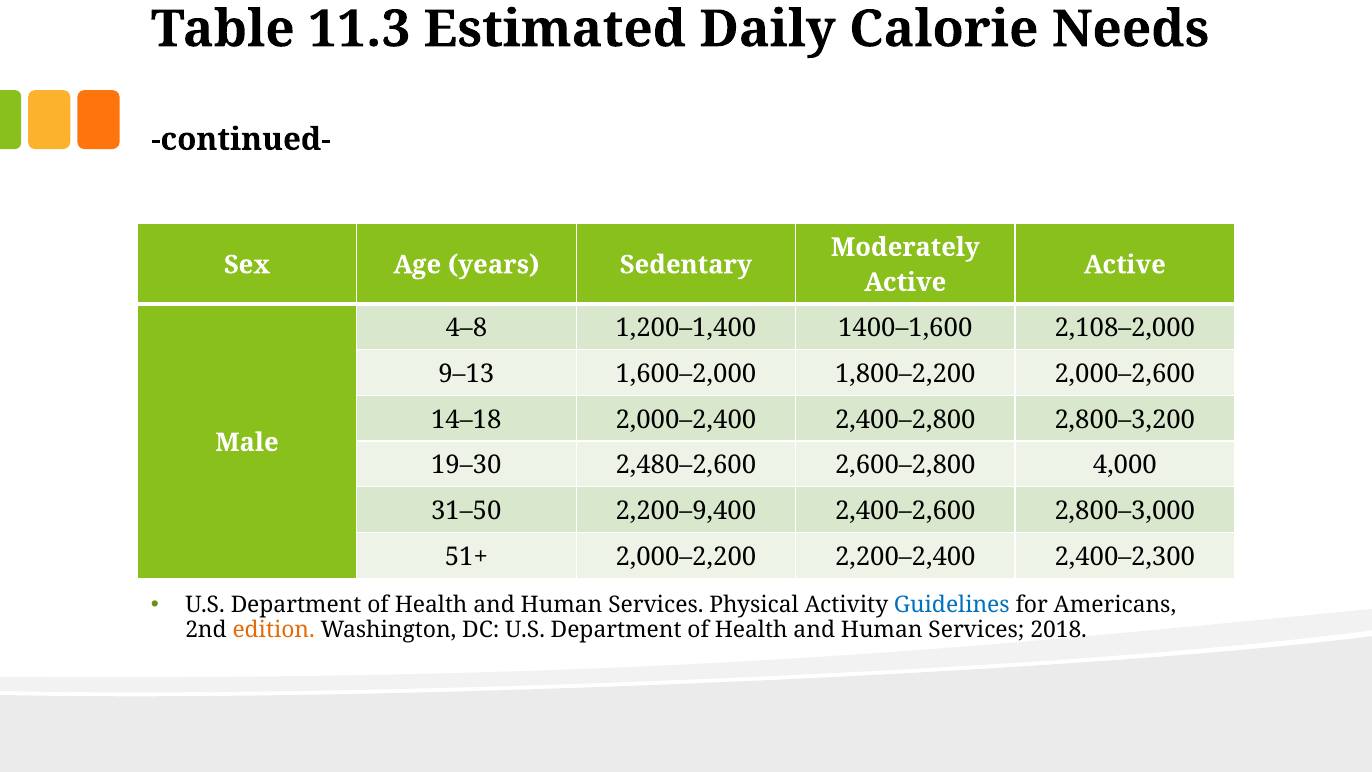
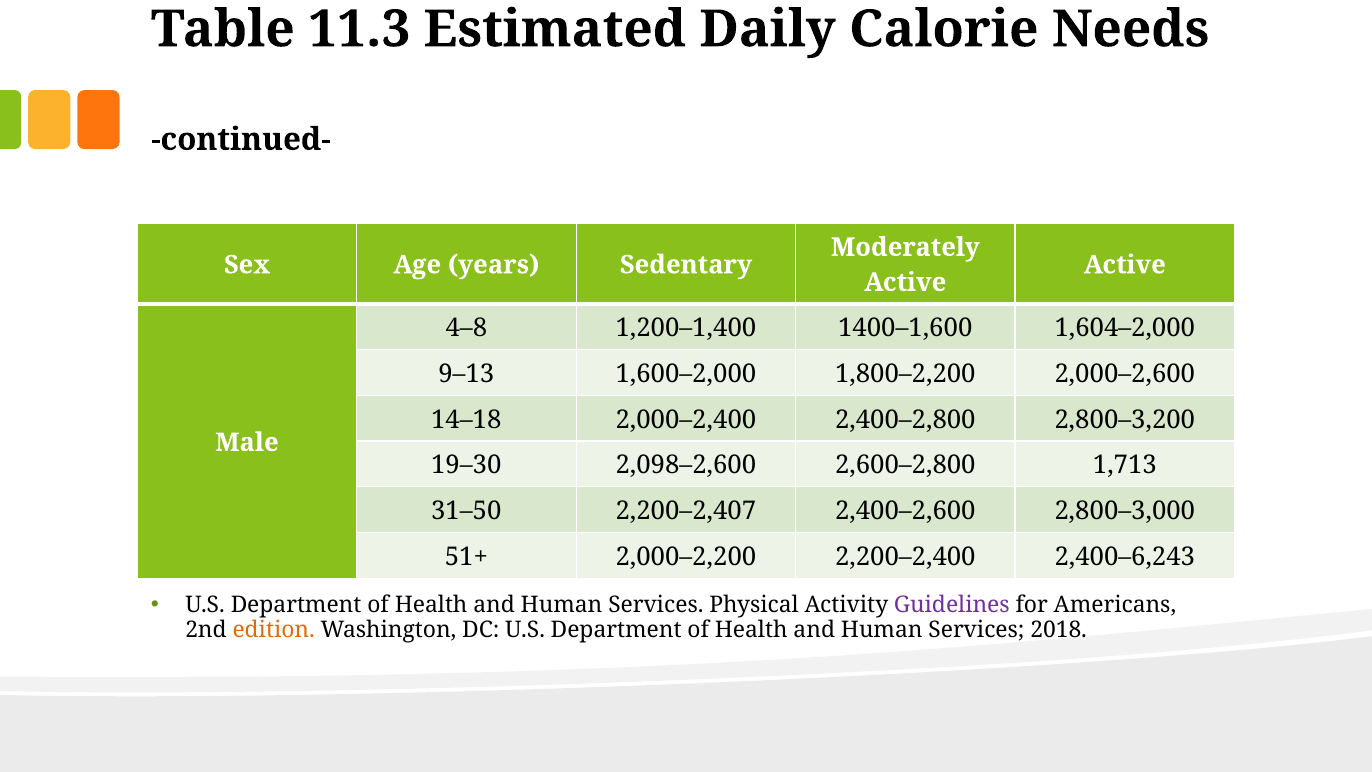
2,108–2,000: 2,108–2,000 -> 1,604–2,000 (1125, 328)
2,480–2,600: 2,480–2,600 -> 2,098–2,600 (686, 465)
4,000: 4,000 -> 1,713 (1125, 465)
2,200–9,400: 2,200–9,400 -> 2,200–2,407 (686, 511)
2,400–2,300: 2,400–2,300 -> 2,400–6,243 (1125, 557)
Guidelines colour: blue -> purple (952, 605)
